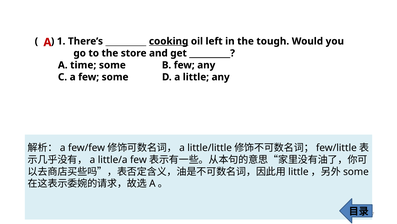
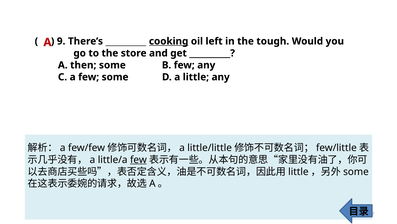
1: 1 -> 9 (61, 41)
time: time -> then (83, 65)
few underline: none -> present (138, 159)
